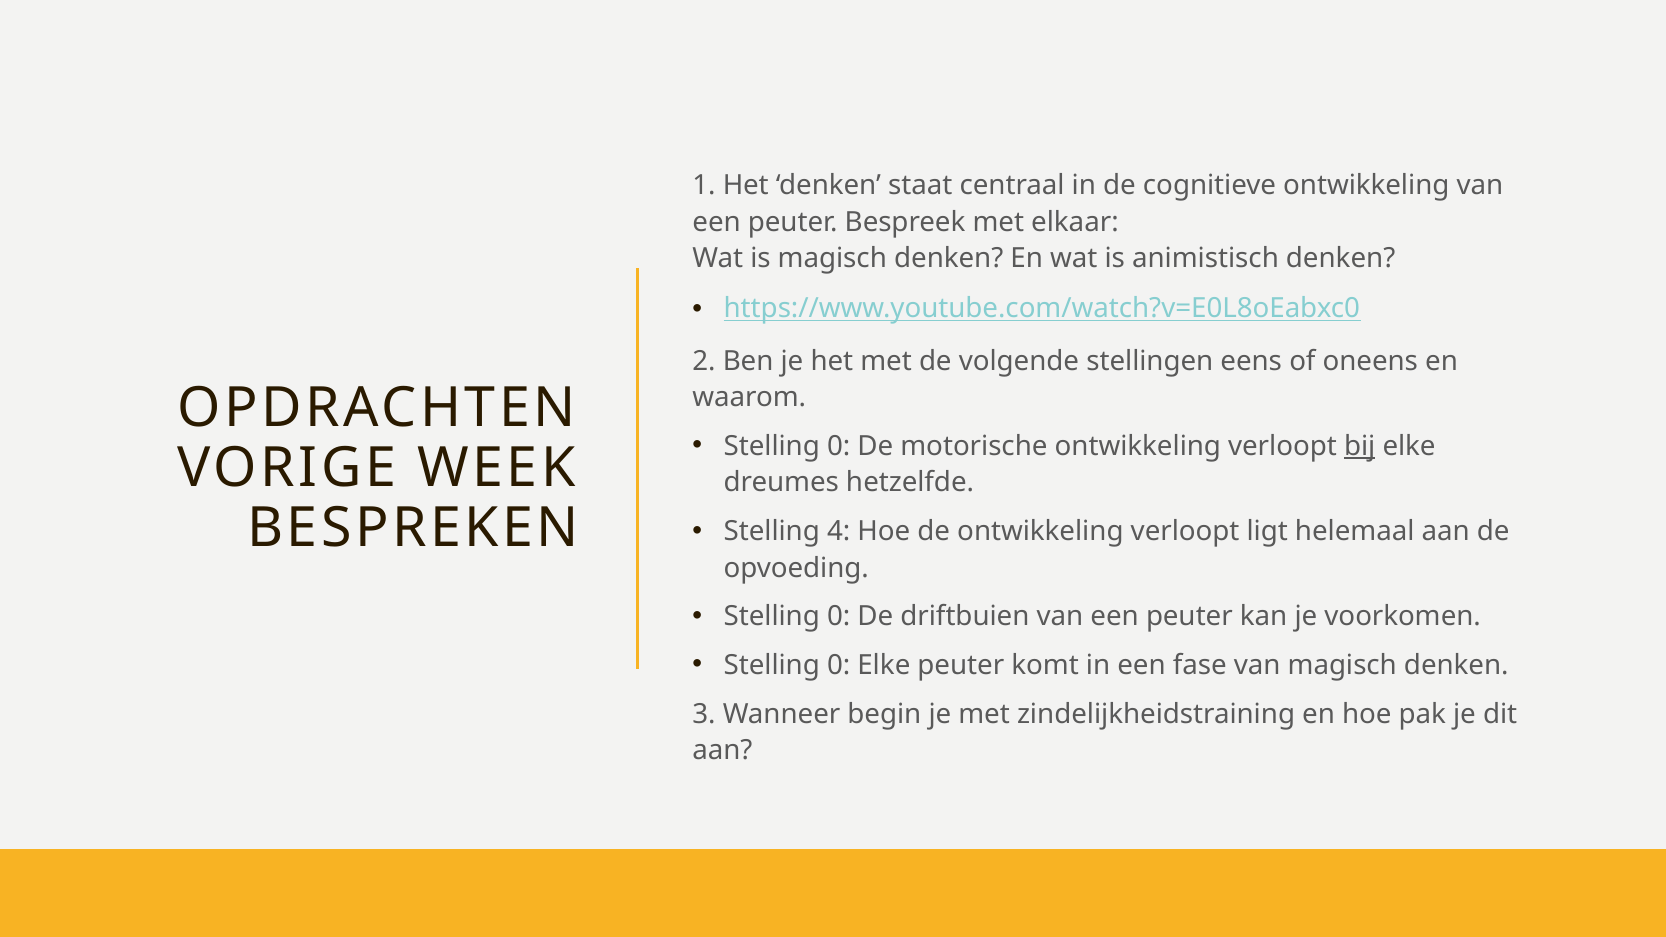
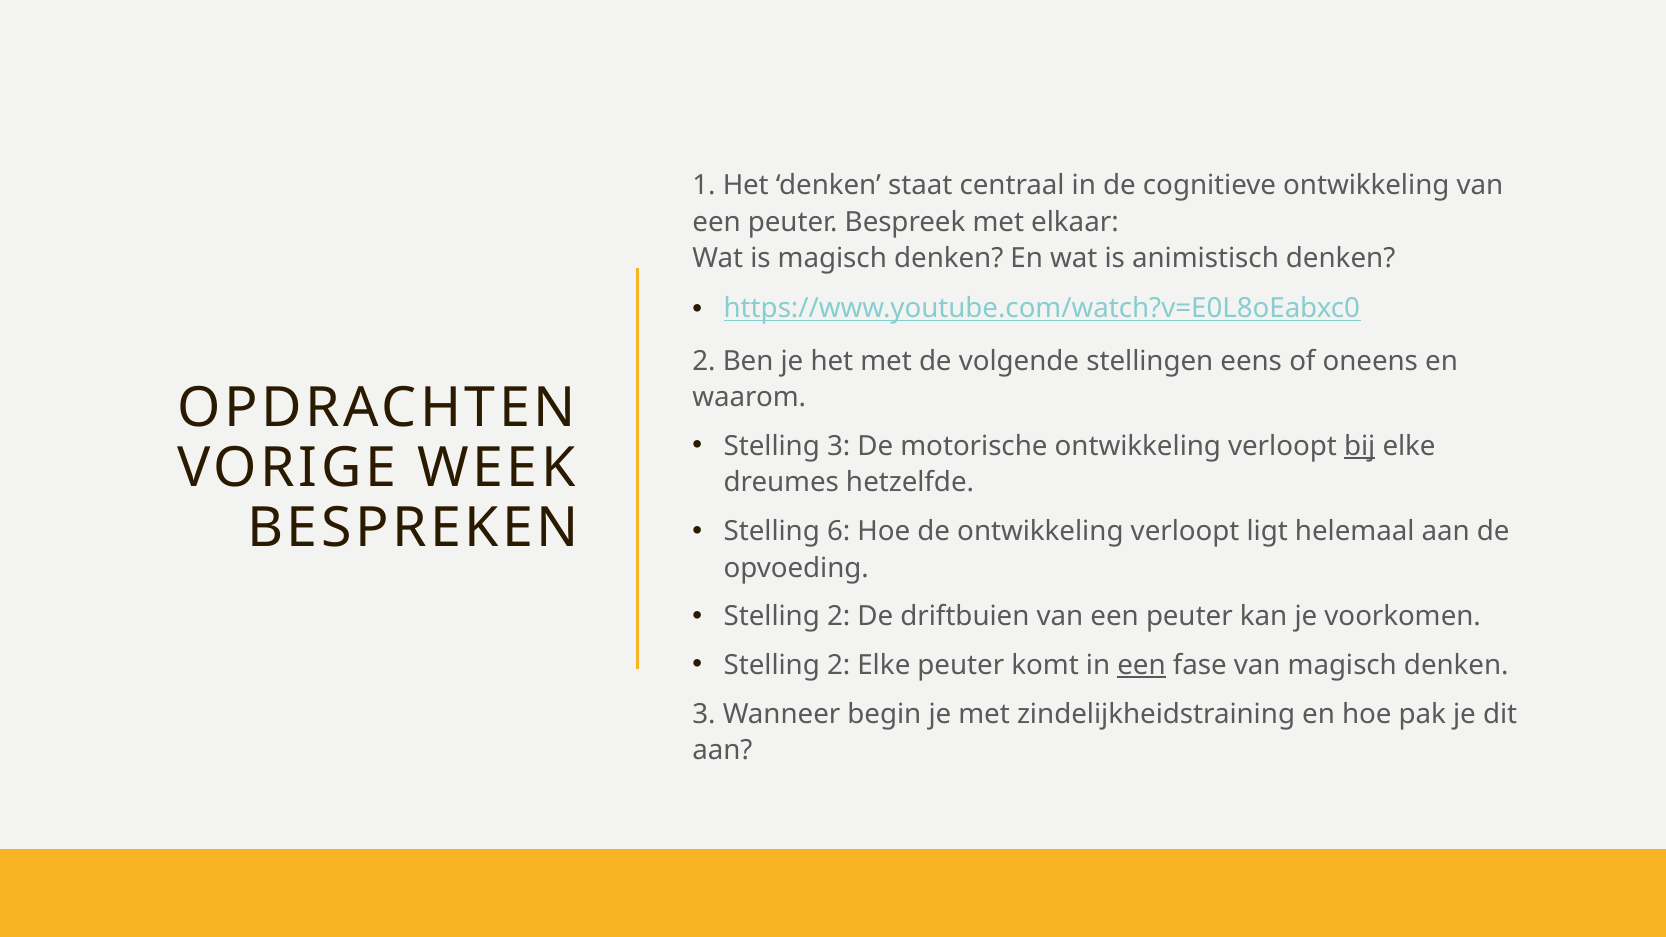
0: 0 -> 3 (839, 446)
4: 4 -> 6 (839, 532)
0: 0 -> 2 (839, 617)
0: 0 -> 2 (839, 665)
een underline: none -> present (1141, 665)
